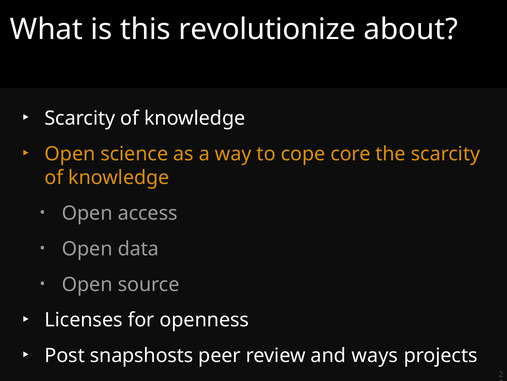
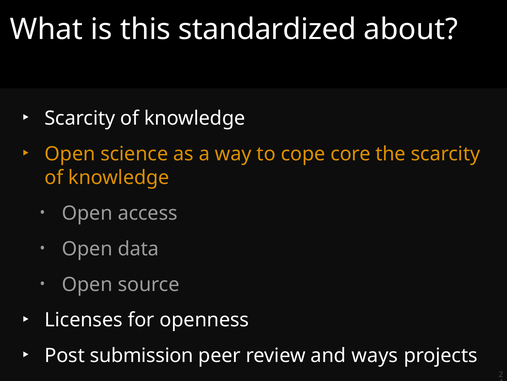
revolutionize: revolutionize -> standardized (267, 29)
snapshosts: snapshosts -> submission (142, 355)
